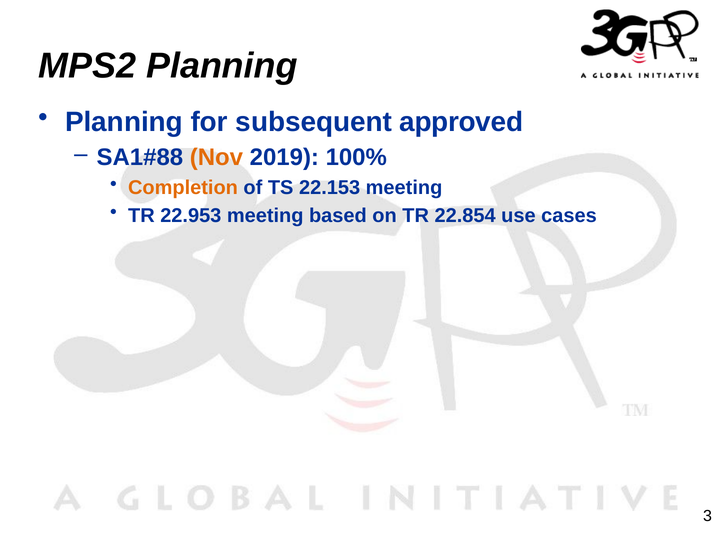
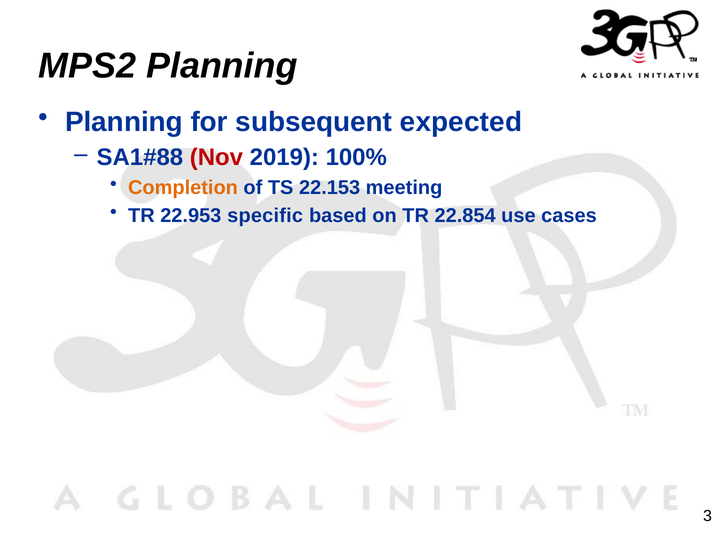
approved: approved -> expected (461, 122)
Nov colour: orange -> red (216, 158)
22.953 meeting: meeting -> specific (265, 216)
